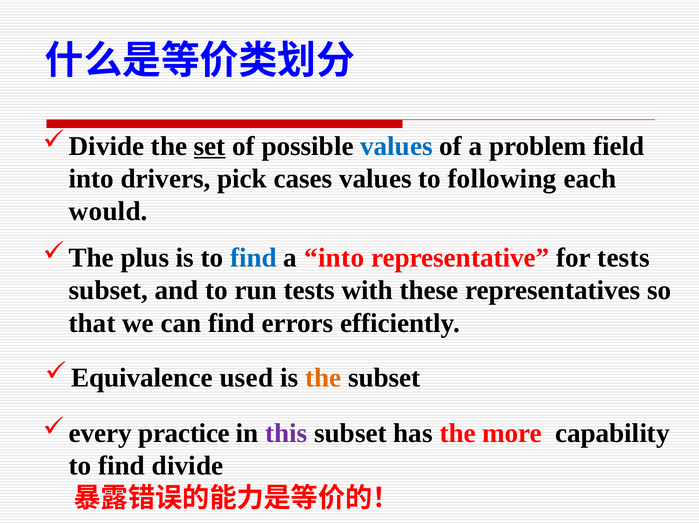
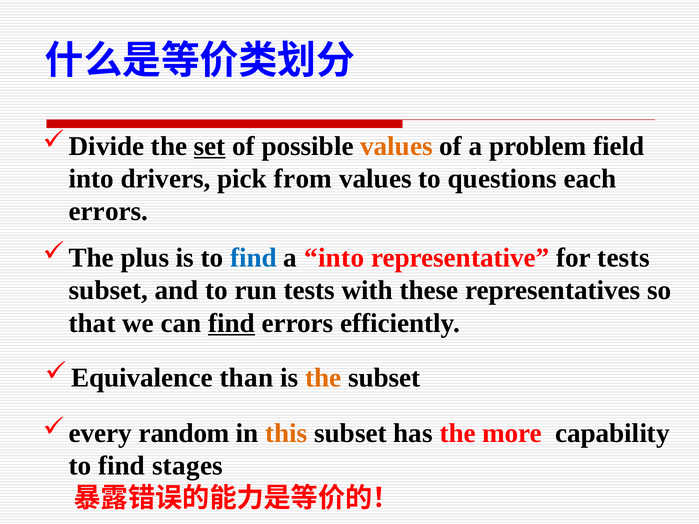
values colour: blue -> orange (396, 146)
cases: cases -> from (303, 179)
following: following -> questions (502, 179)
would: would -> errors (108, 211)
find underline: none -> present (232, 323)
used: used -> than (246, 378)
practice: practice -> random (184, 433)
this colour: purple -> orange (286, 433)
divide: divide -> stages (188, 466)
